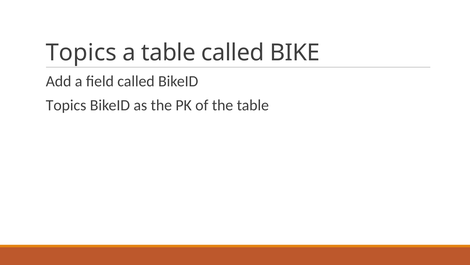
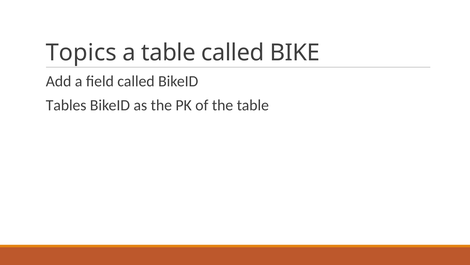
Topics: Topics -> Tables (66, 105)
